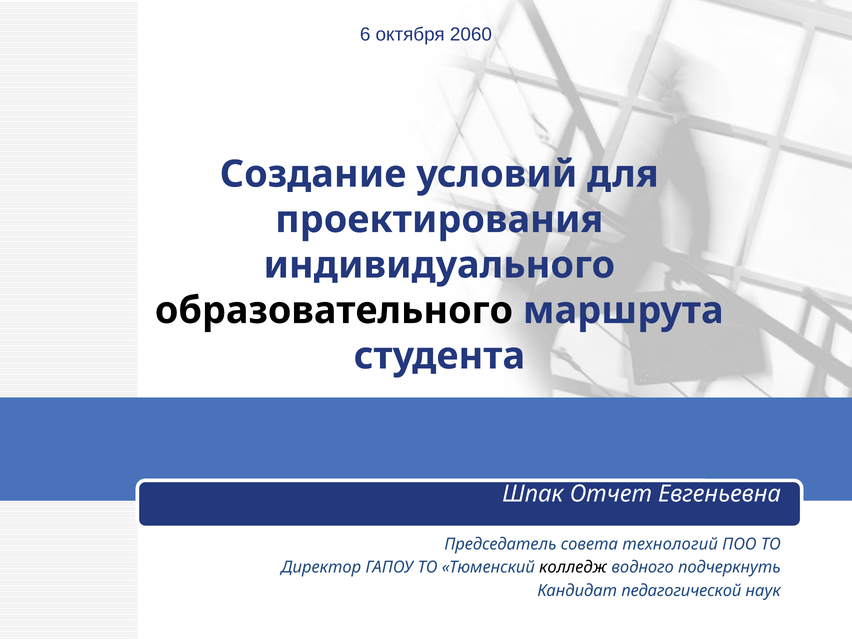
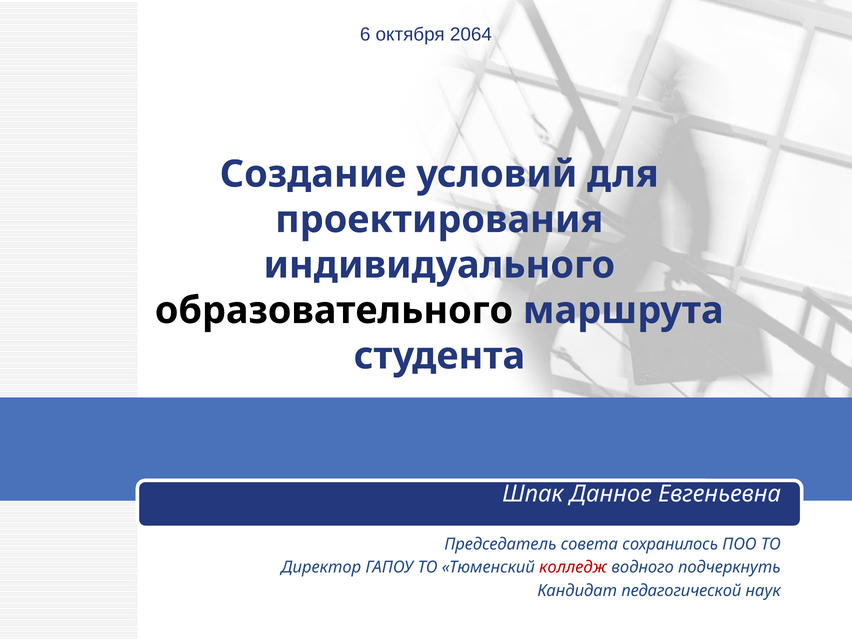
2060: 2060 -> 2064 (471, 34)
Отчет: Отчет -> Данное (611, 494)
технологий: технологий -> сохранилось (670, 544)
колледж colour: black -> red (573, 567)
